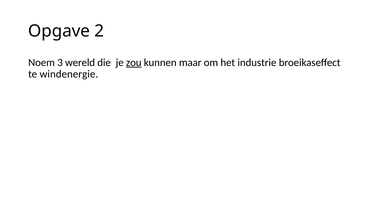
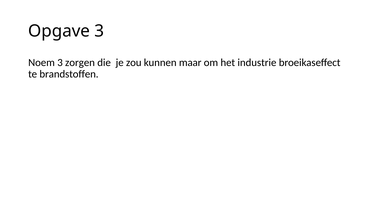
Opgave 2: 2 -> 3 (99, 31)
wereld: wereld -> zorgen (80, 63)
zou underline: present -> none (134, 63)
windenergie: windenergie -> brandstoffen (69, 74)
